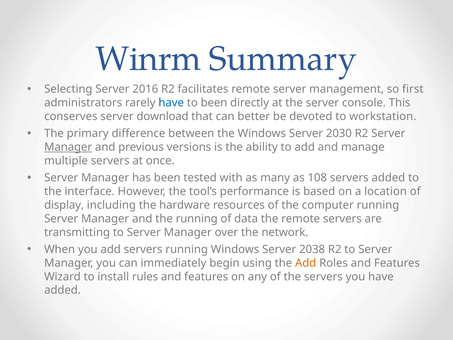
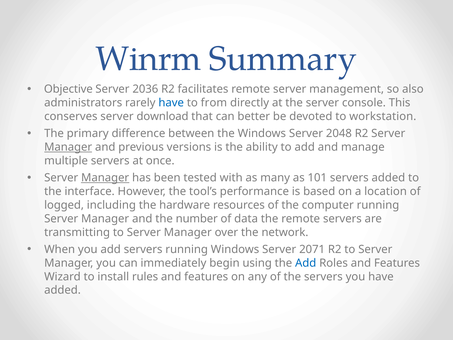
Selecting: Selecting -> Objective (68, 89)
2016: 2016 -> 2036 (145, 89)
first: first -> also (413, 89)
to been: been -> from (214, 103)
2030: 2030 -> 2048 (339, 133)
Manager underline: none -> present (105, 178)
108: 108 -> 101 (317, 178)
display: display -> logged (64, 205)
the running: running -> number (197, 219)
2038: 2038 -> 2071 (312, 249)
Add colour: orange -> blue (306, 263)
